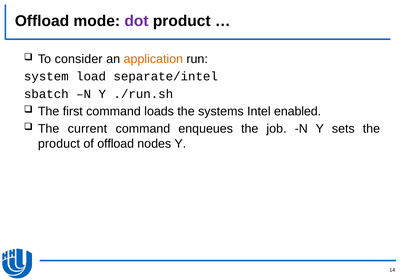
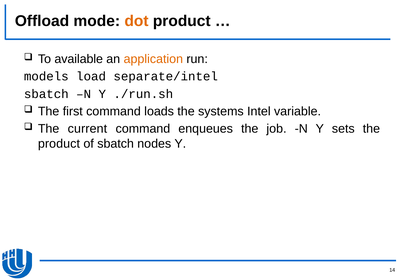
dot colour: purple -> orange (136, 21)
consider: consider -> available (79, 59)
system: system -> models (46, 76)
enabled: enabled -> variable (298, 111)
of offload: offload -> sbatch (116, 144)
